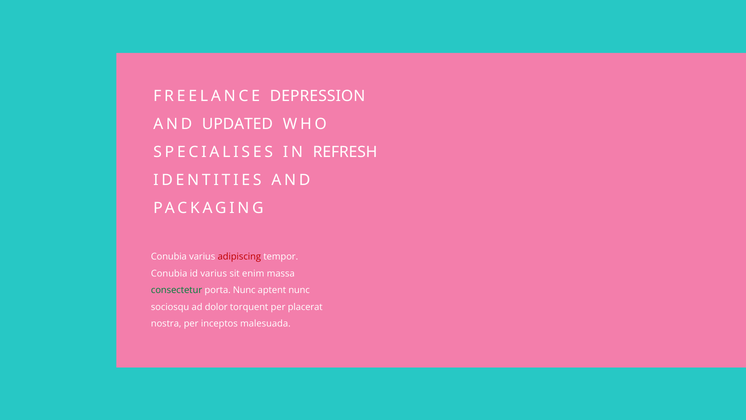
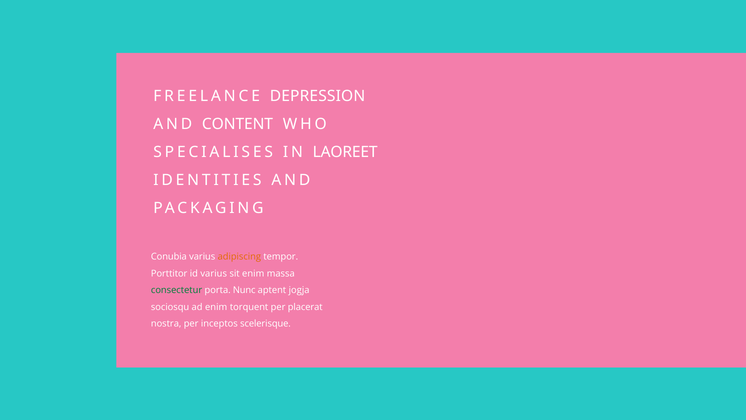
UPDATED: UPDATED -> CONTENT (238, 124)
REFRESH: REFRESH -> LAOREET (345, 152)
adipiscing colour: red -> orange (239, 256)
Conubia: Conubia -> Porttitor (169, 273)
aptent nunc: nunc -> jogja (299, 290)
ad dolor: dolor -> enim (216, 307)
malesuada: malesuada -> scelerisque (265, 324)
